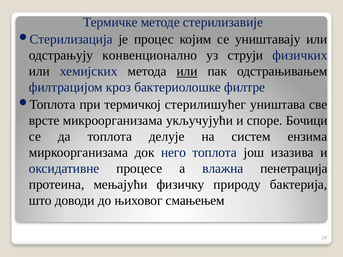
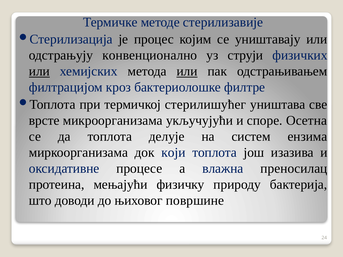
или underline: none -> present (39, 71)
Бочици: Бочици -> Осетна (307, 121)
него: него -> који (173, 153)
пенетрација: пенетрација -> преносилац (294, 169)
смањењем: смањењем -> површине (195, 201)
